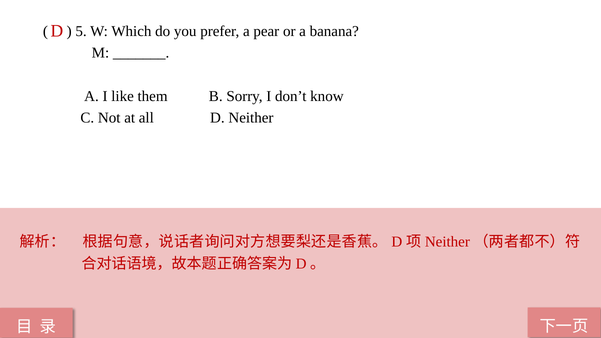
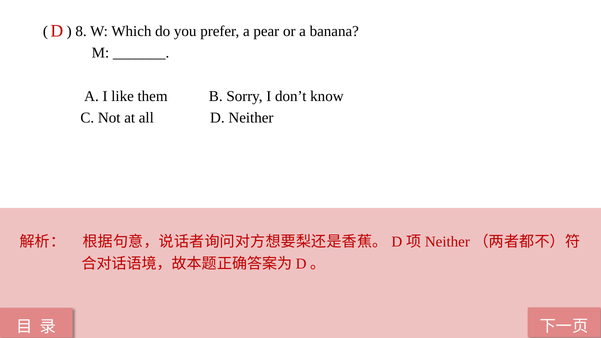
5: 5 -> 8 (81, 31)
